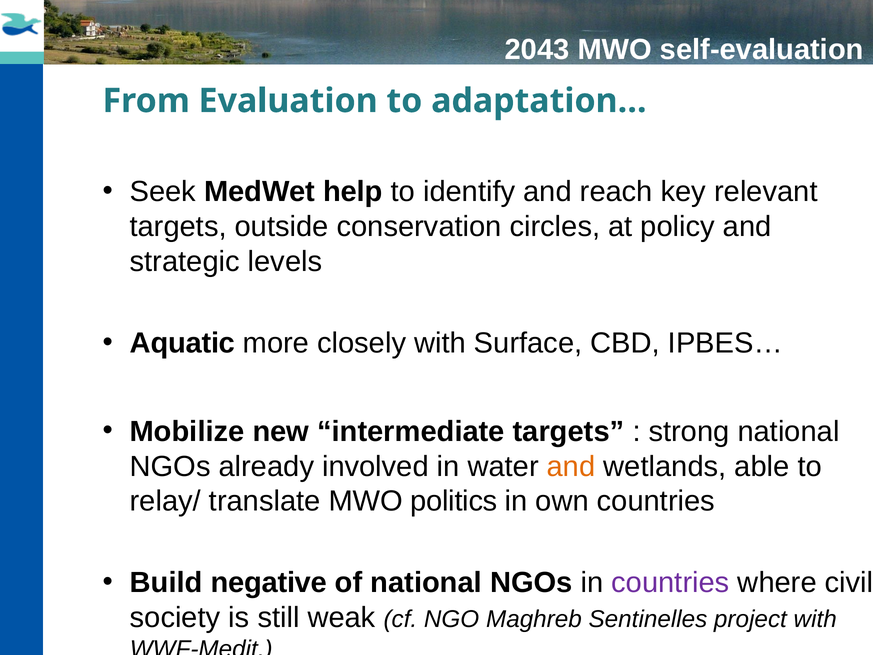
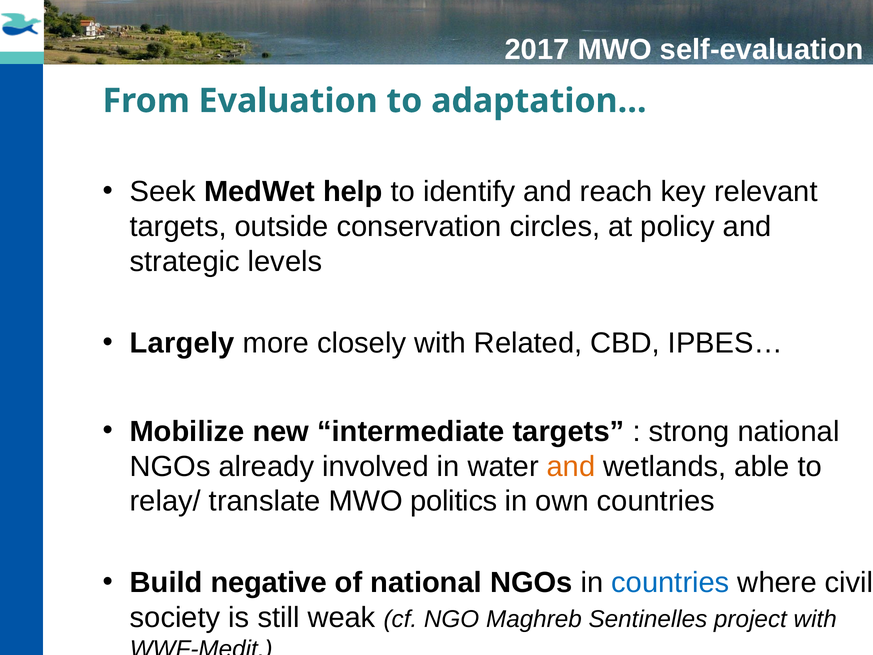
2043: 2043 -> 2017 (537, 49)
Aquatic: Aquatic -> Largely (182, 343)
Surface: Surface -> Related (528, 343)
countries colour: purple -> blue (670, 583)
